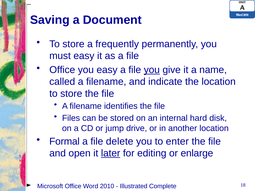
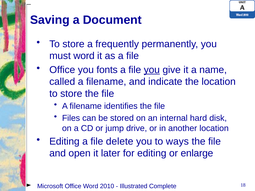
must easy: easy -> word (84, 56)
you easy: easy -> fonts (107, 70)
Formal: Formal -> Editing (64, 142)
enter: enter -> ways (177, 142)
later underline: present -> none (111, 153)
